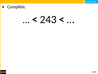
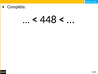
243: 243 -> 448 (48, 19)
